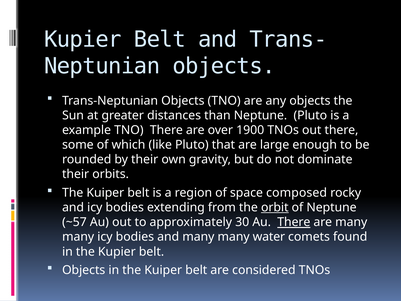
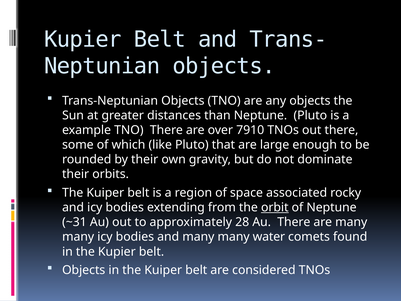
1900: 1900 -> 7910 (250, 130)
composed: composed -> associated (297, 193)
~57: ~57 -> ~31 (74, 222)
30: 30 -> 28 (242, 222)
There underline: present -> none (294, 222)
